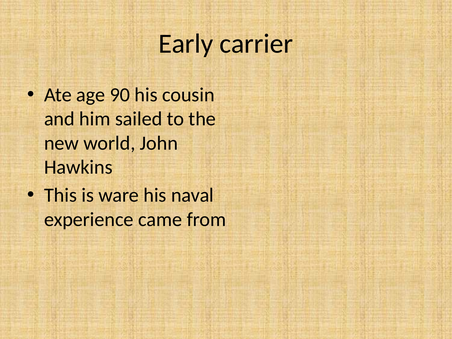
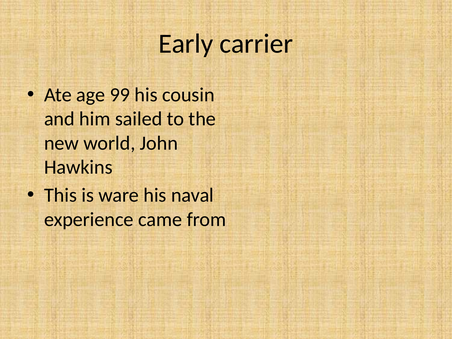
90: 90 -> 99 (120, 95)
